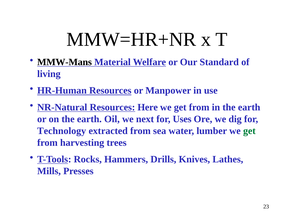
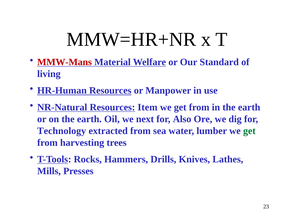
MMW-Mans colour: black -> red (65, 62)
Here: Here -> Item (148, 107)
Uses: Uses -> Also (182, 119)
